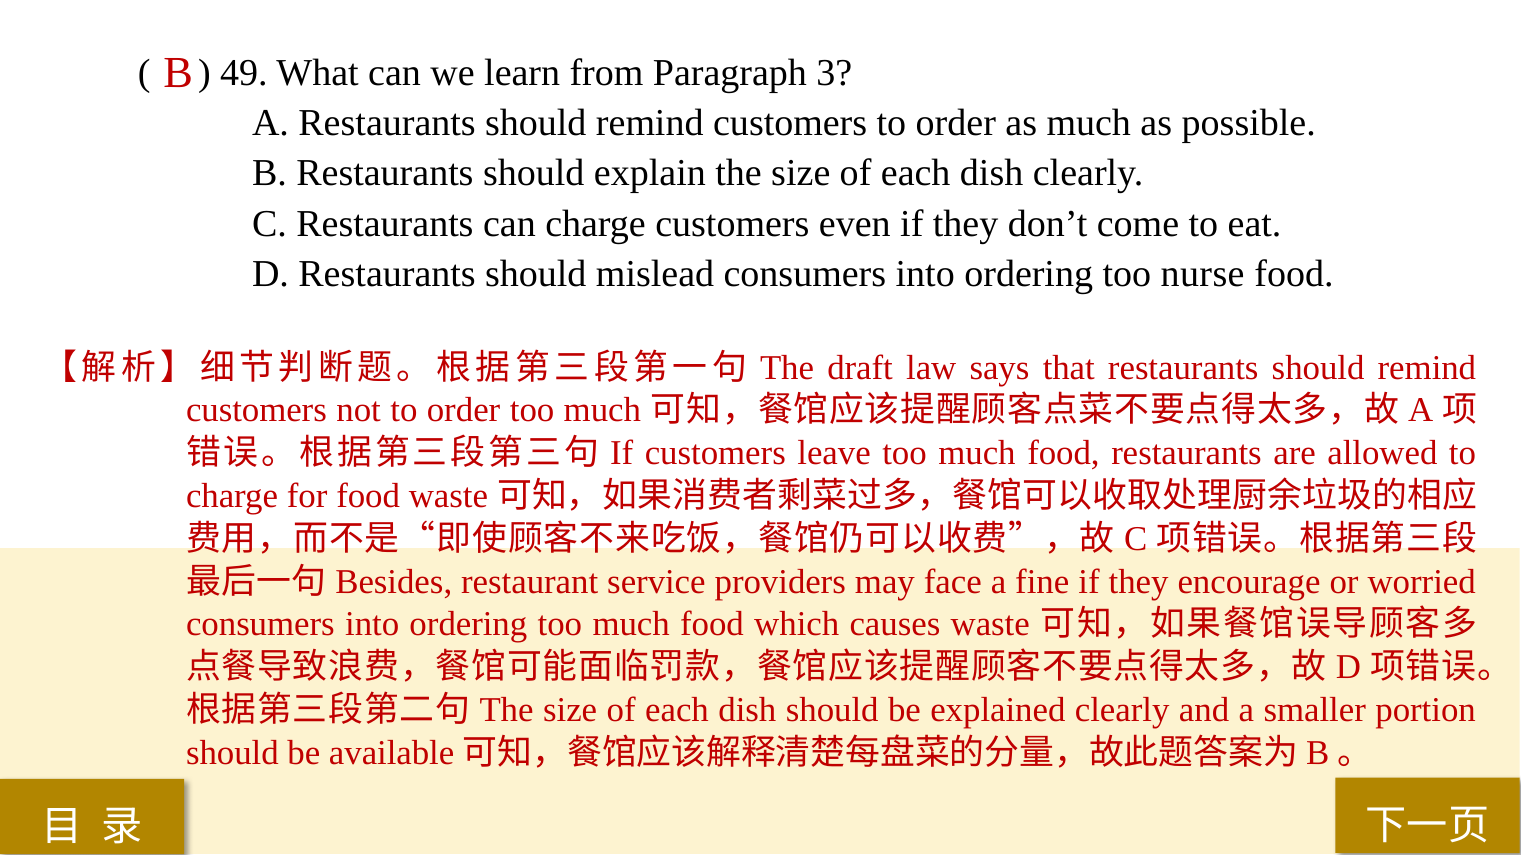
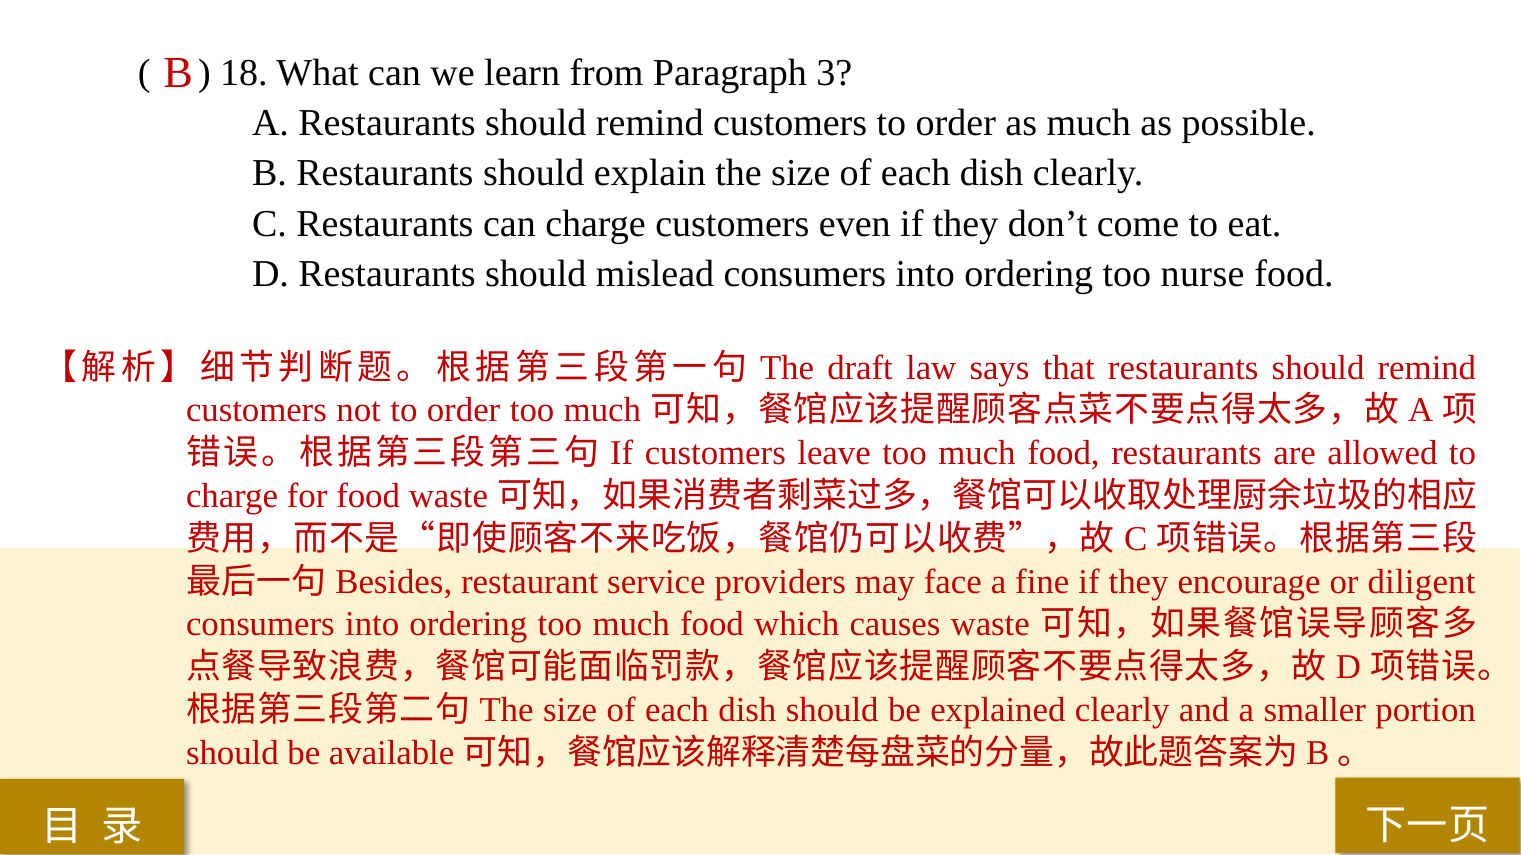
49: 49 -> 18 (244, 73)
worried: worried -> diligent (1422, 582)
